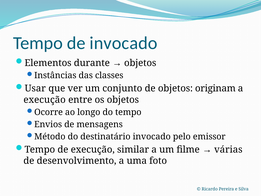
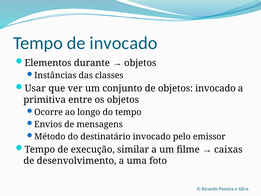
objetos originam: originam -> invocado (215, 88)
execução: execução -> primitiva (45, 100)
várias: várias -> caixas (228, 149)
